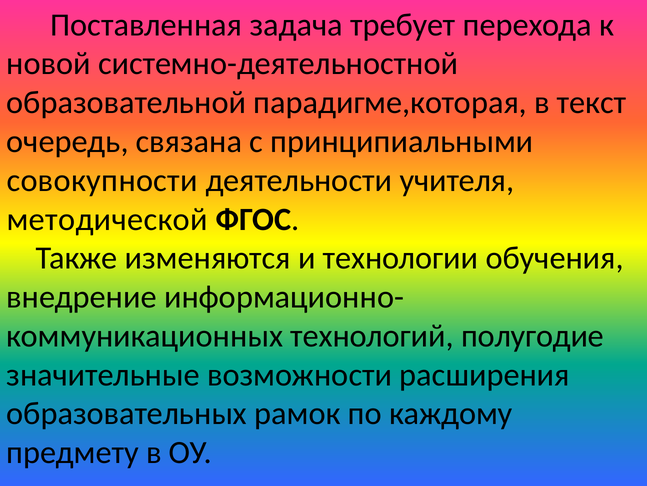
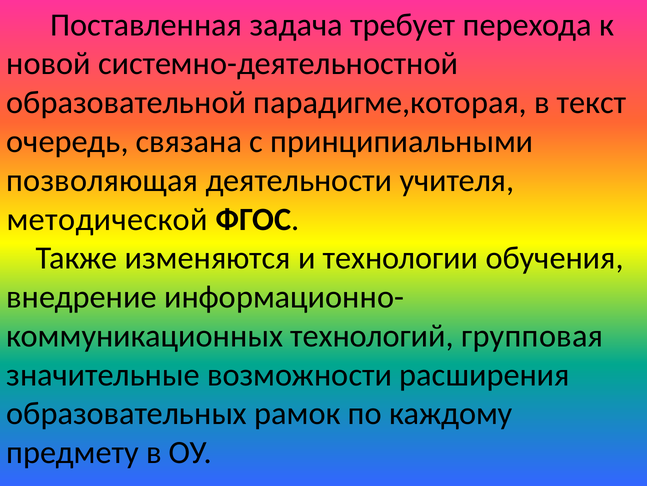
совокупности: совокупности -> позволяющая (102, 180)
полугодие: полугодие -> групповая (532, 335)
